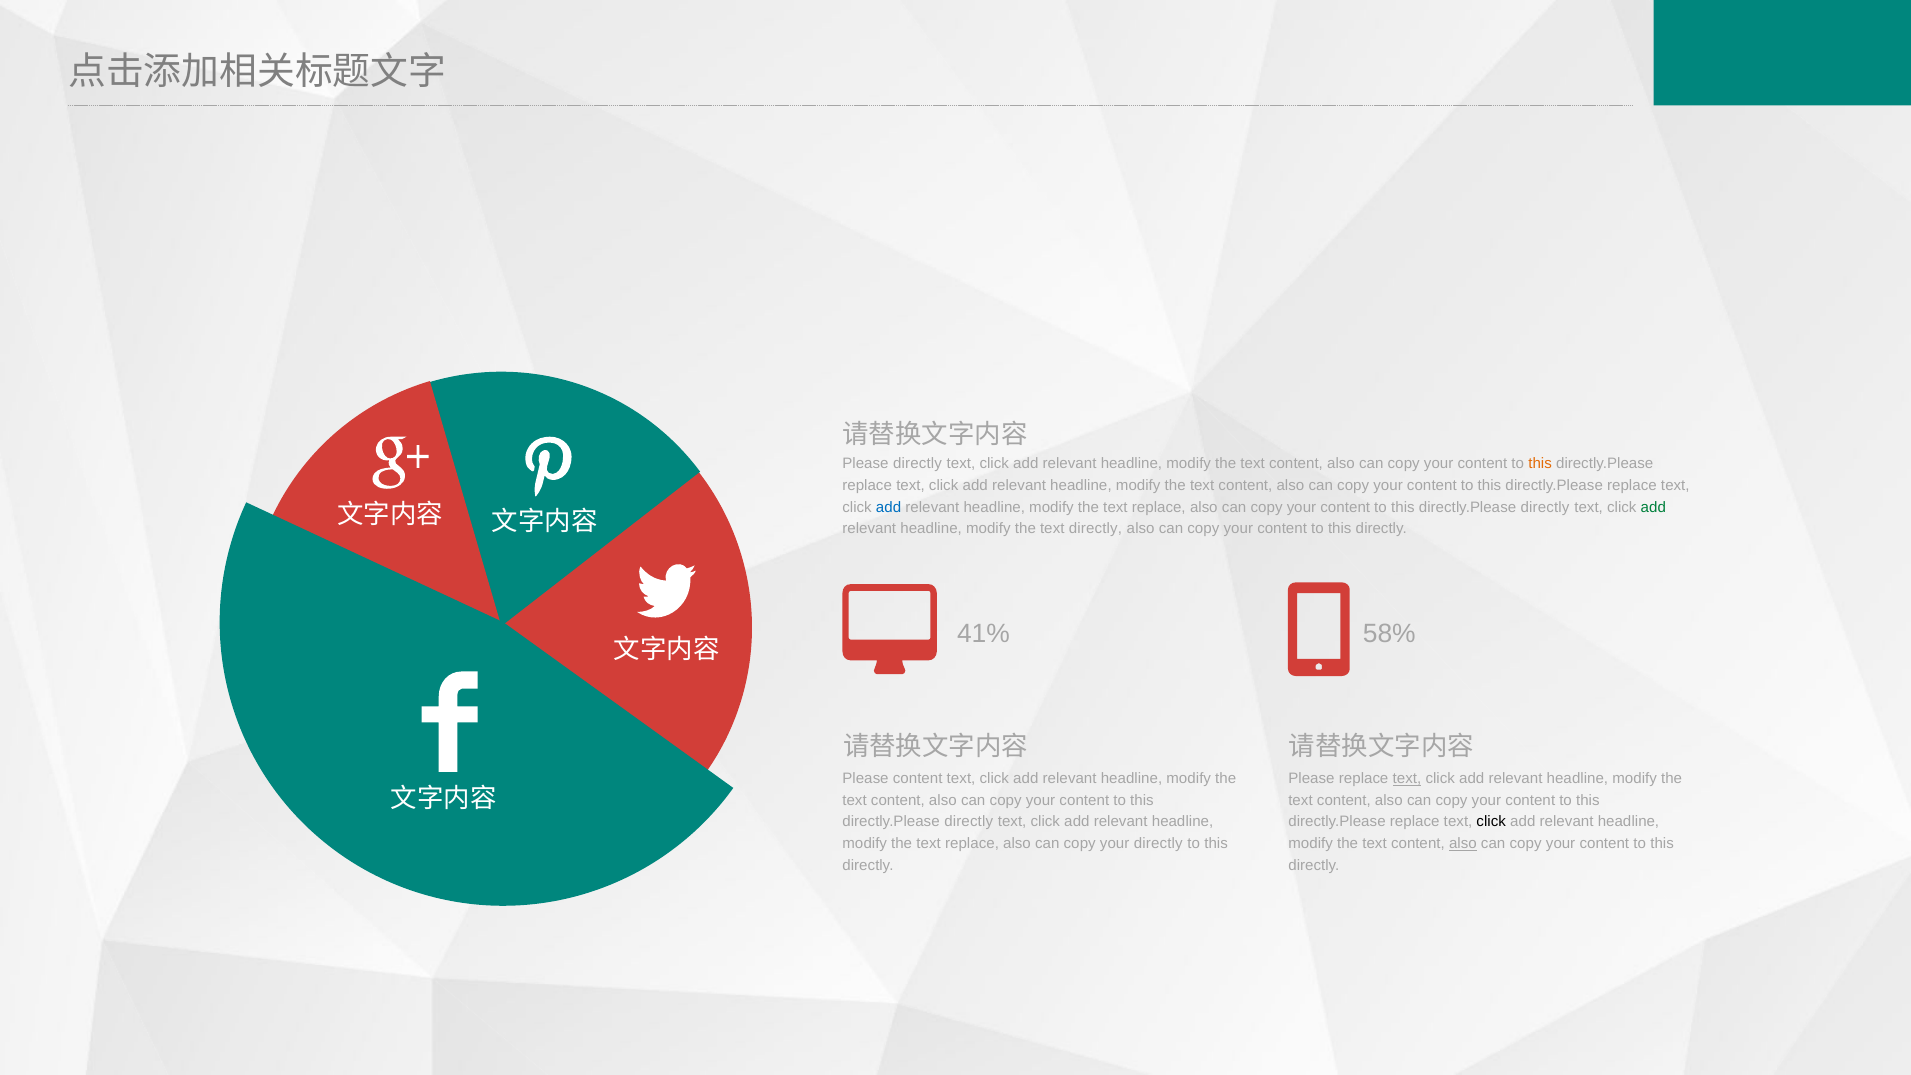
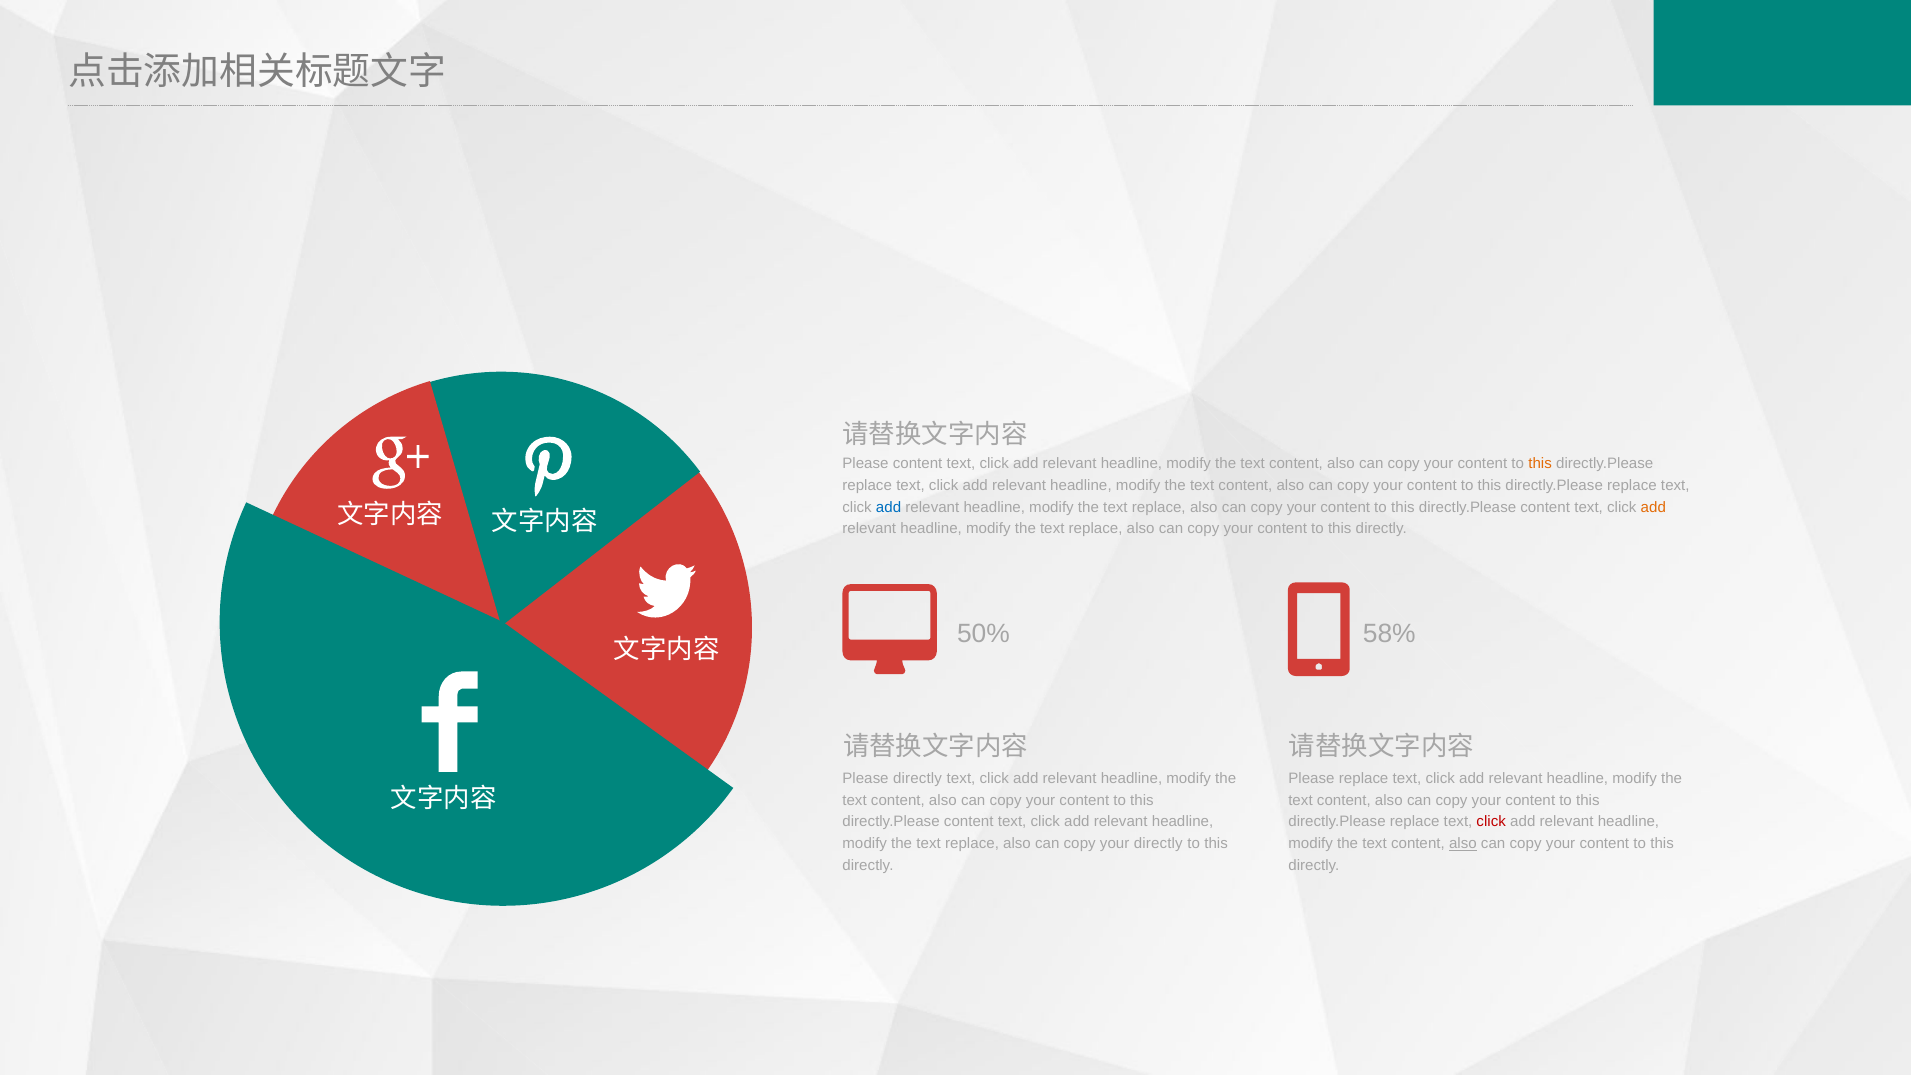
Please directly: directly -> content (918, 464)
directly: directly -> content (1545, 507)
add colour: green -> orange (1653, 507)
directly: directly -> replace (1096, 529)
41%: 41% -> 50% (983, 634)
Please content: content -> directly (918, 778)
text underline: present -> none (1407, 778)
directly: directly -> content (969, 822)
click colour: black -> red (1491, 822)
